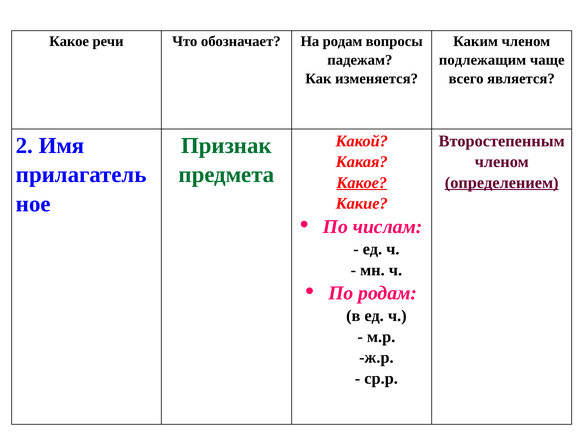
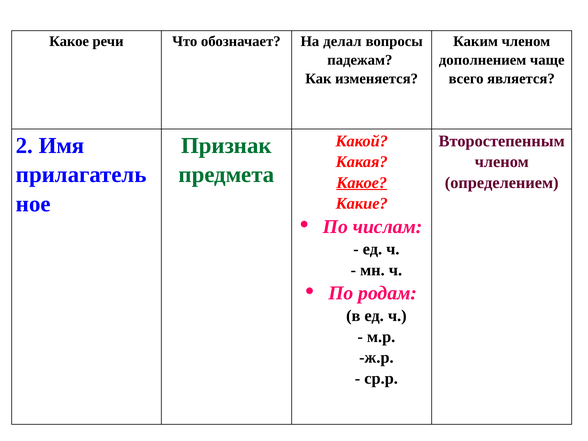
На родам: родам -> делал (342, 41)
подлежащим: подлежащим -> дополнением (483, 60)
определением underline: present -> none (502, 183)
